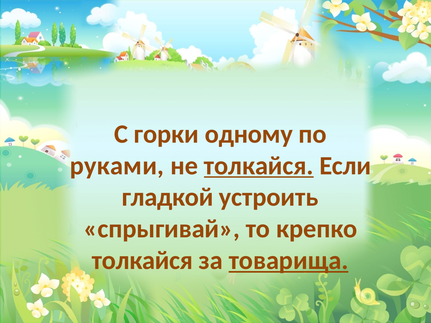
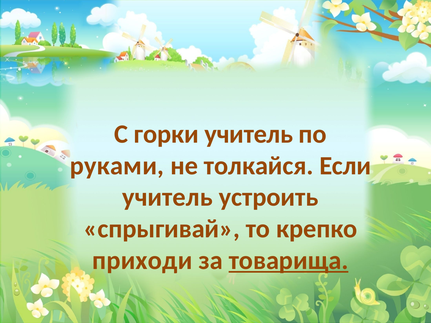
горки одному: одному -> учитель (249, 134)
толкайся underline: present -> none (259, 166)
гладкой: гладкой -> учитель (168, 197)
толкайся: толкайся -> приходи (142, 261)
